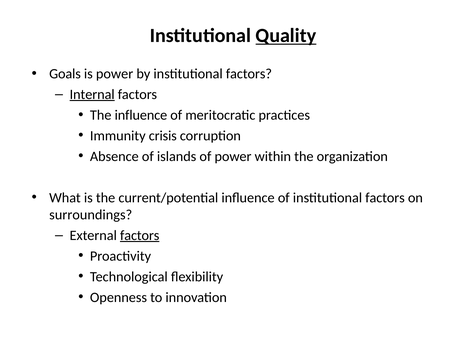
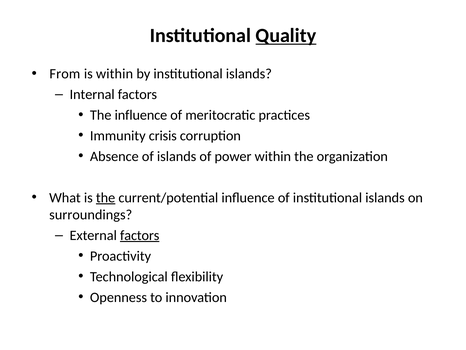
Goals: Goals -> From (65, 74)
is power: power -> within (115, 74)
by institutional factors: factors -> islands (249, 74)
Internal underline: present -> none (92, 94)
the underline: none -> present (106, 197)
of institutional factors: factors -> islands (385, 197)
